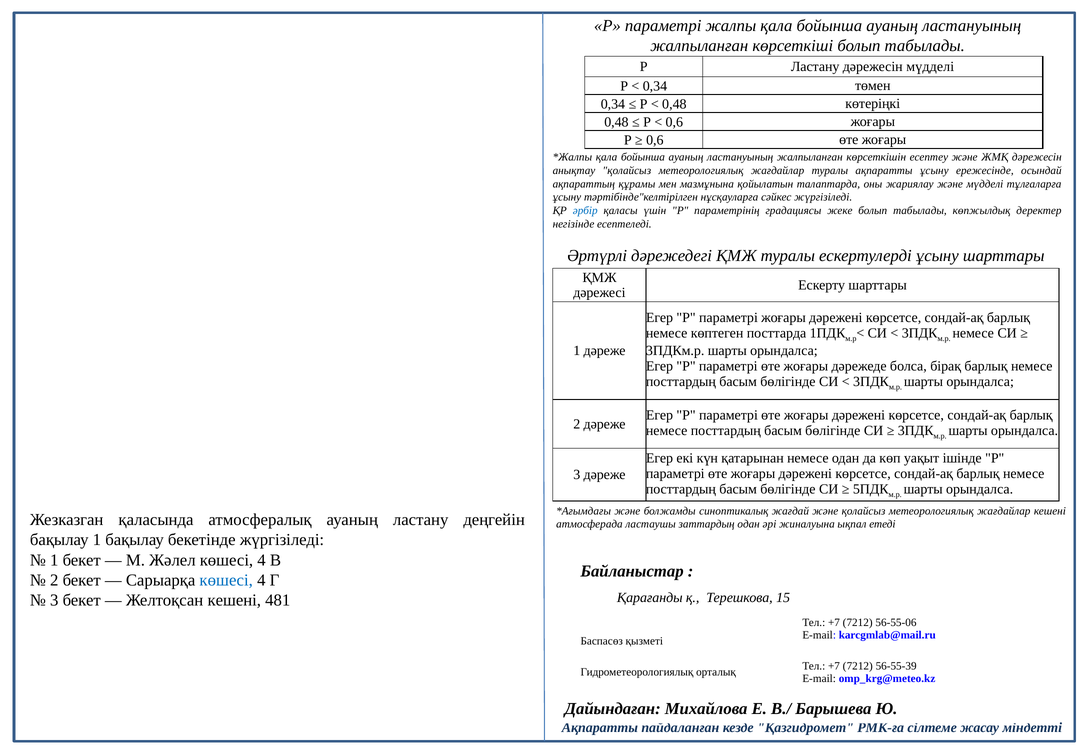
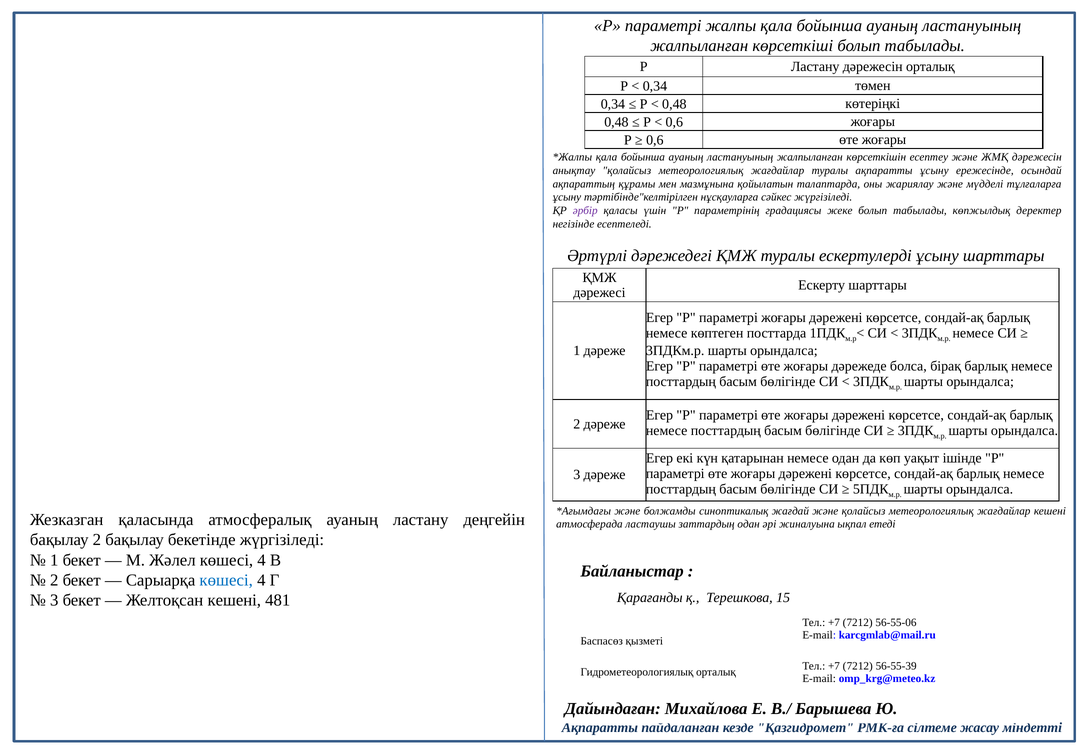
дәрежесін мүдделі: мүдделі -> орталық (930, 66)
әрбір colour: blue -> purple (585, 211)
бақылау 1: 1 -> 2 (97, 540)
